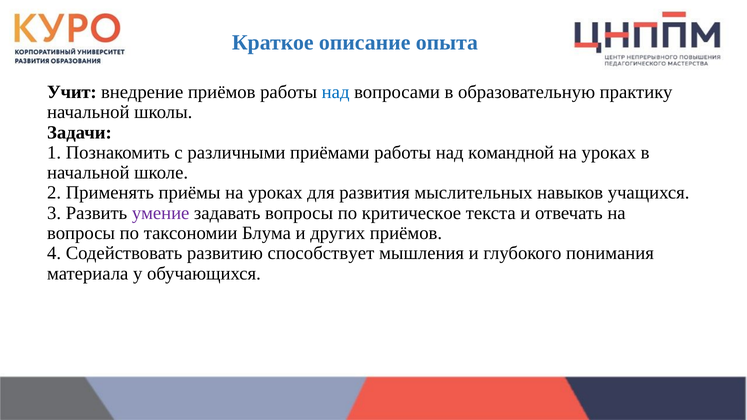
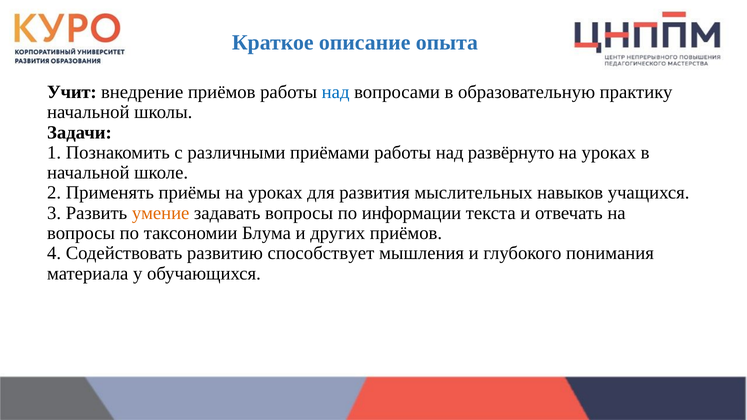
командной: командной -> развёрнуто (511, 153)
умение colour: purple -> orange (161, 213)
критическое: критическое -> информации (412, 213)
